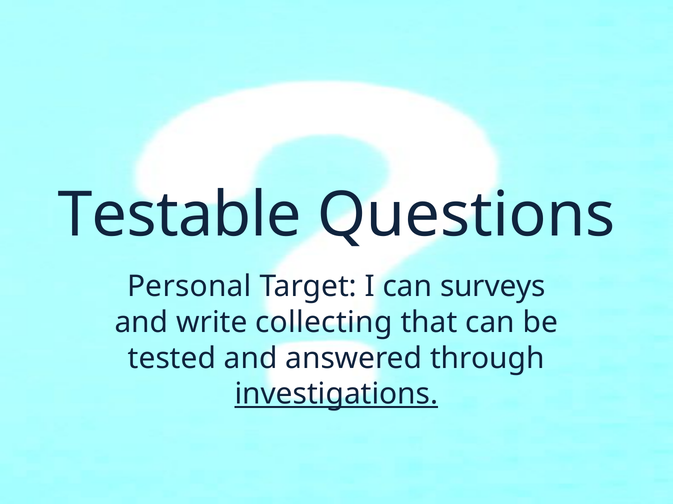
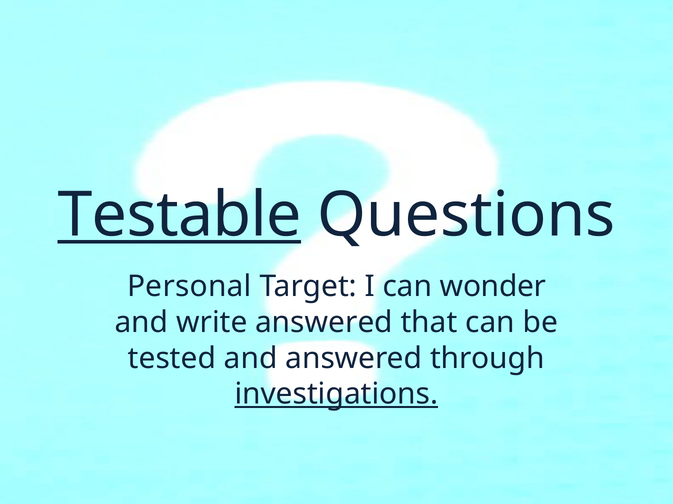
Testable underline: none -> present (180, 215)
surveys: surveys -> wonder (493, 287)
write collecting: collecting -> answered (324, 323)
